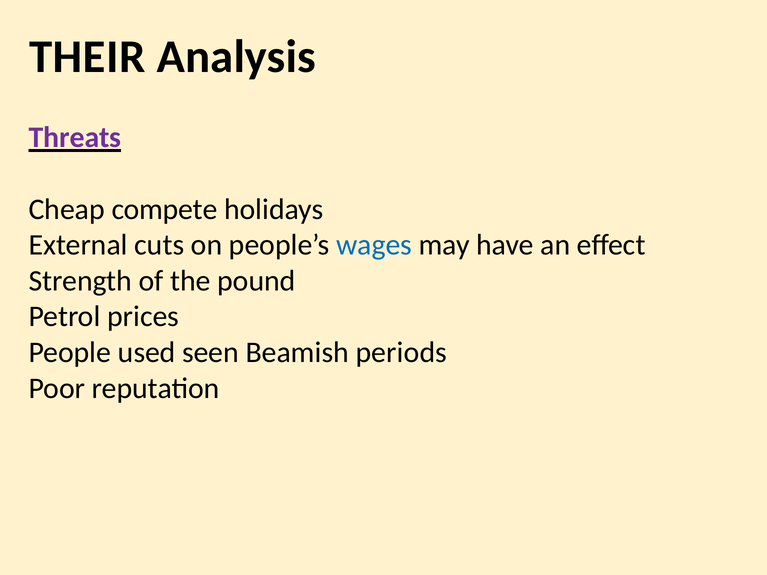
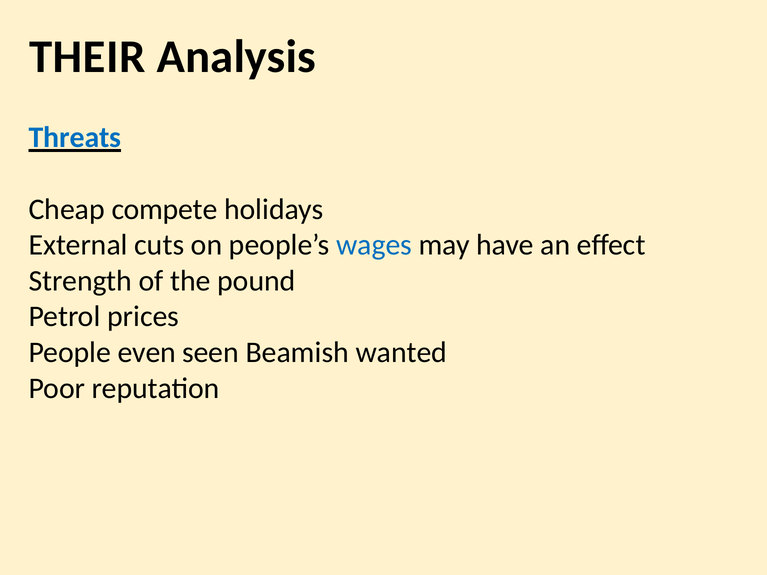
Threats colour: purple -> blue (75, 138)
used: used -> even (147, 353)
periods: periods -> wanted (401, 353)
